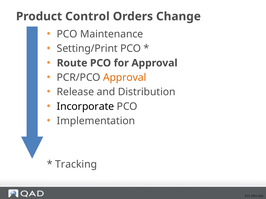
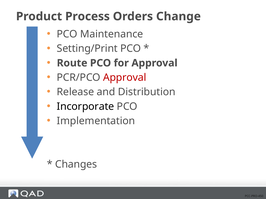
Control: Control -> Process (88, 16)
Approval colour: orange -> red (125, 78)
Tracking: Tracking -> Changes (76, 165)
